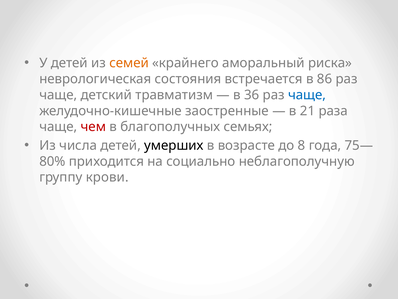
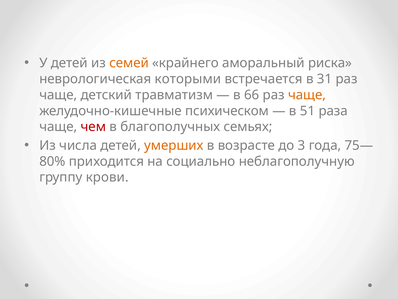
состояния: состояния -> которыми (188, 79)
86: 86 -> 31 (325, 79)
36: 36 -> 66 (252, 95)
чаще colour: blue -> orange (307, 95)
заостренные: заостренные -> психическом (227, 111)
21: 21 -> 51 (308, 111)
умерших colour: black -> orange (174, 145)
8: 8 -> 3 (302, 145)
